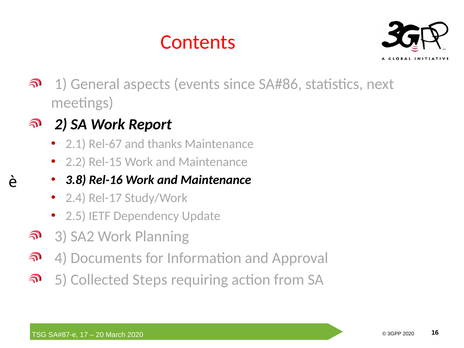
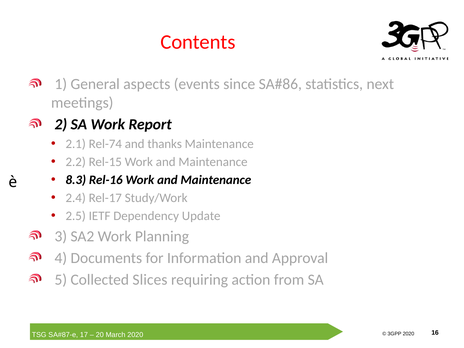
Rel-67: Rel-67 -> Rel-74 (105, 144)
3.8: 3.8 -> 8.3 (76, 180)
Steps: Steps -> Slices (150, 280)
